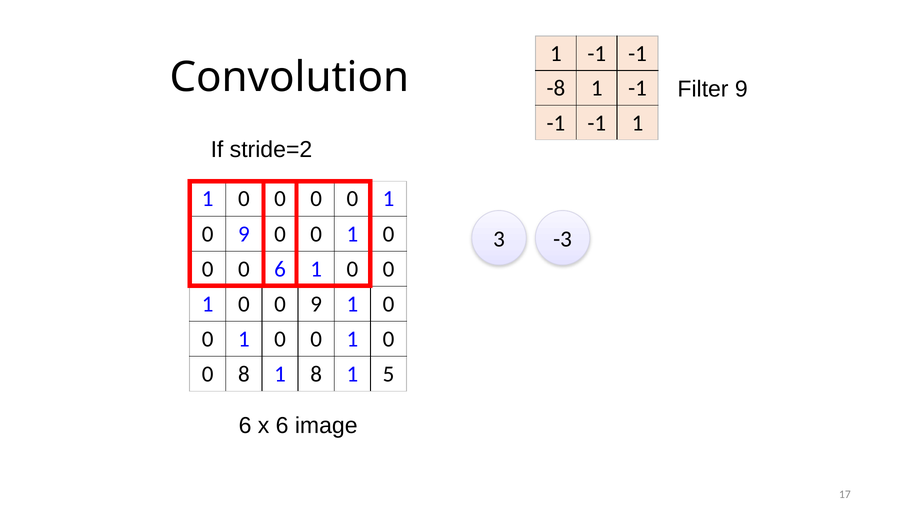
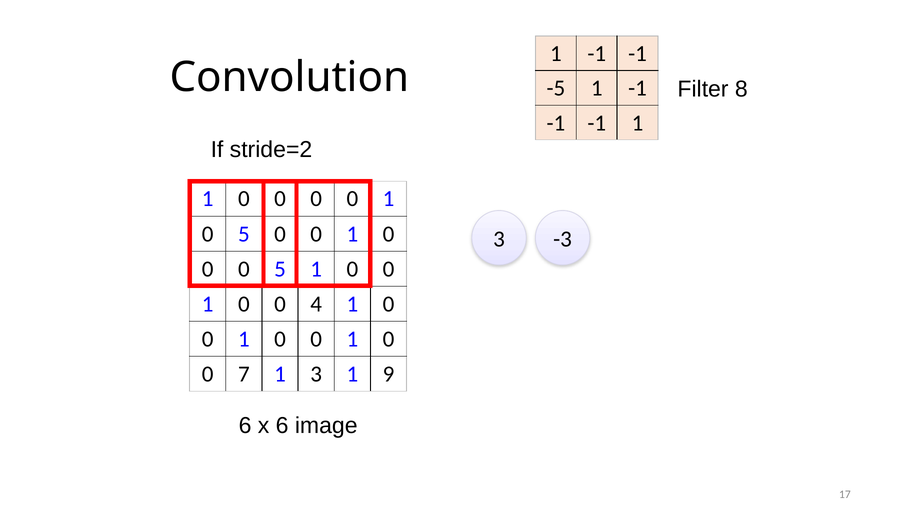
Filter 9: 9 -> 8 (741, 89)
-8: -8 -> -5 (556, 88)
9: 9 -> 5 (244, 234)
0 0 6: 6 -> 5 (280, 269)
0 0 9: 9 -> 4 (316, 304)
0 8: 8 -> 7 (244, 374)
1 8: 8 -> 3 (316, 374)
5: 5 -> 9 (389, 374)
